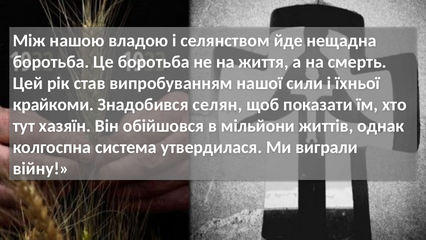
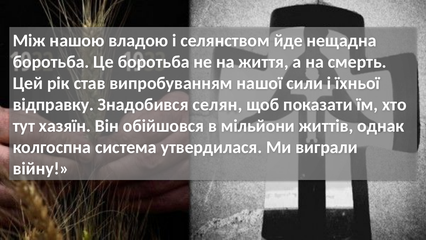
крайкоми: крайкоми -> відправку (53, 105)
